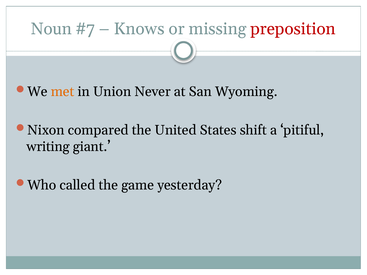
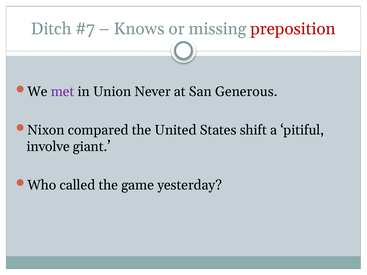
Noun: Noun -> Ditch (51, 29)
met colour: orange -> purple (63, 92)
Wyoming: Wyoming -> Generous (246, 92)
writing: writing -> involve (48, 147)
